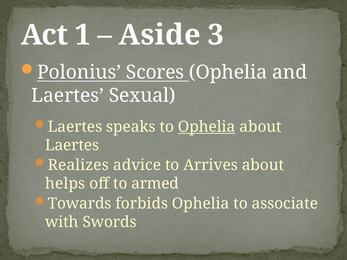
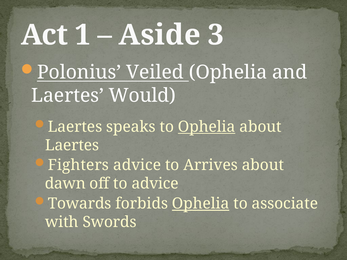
Scores: Scores -> Veiled (155, 72)
Sexual: Sexual -> Would (142, 96)
Realizes: Realizes -> Fighters (78, 165)
helps: helps -> dawn (65, 184)
to armed: armed -> advice (155, 184)
Ophelia underline: none -> present (201, 204)
